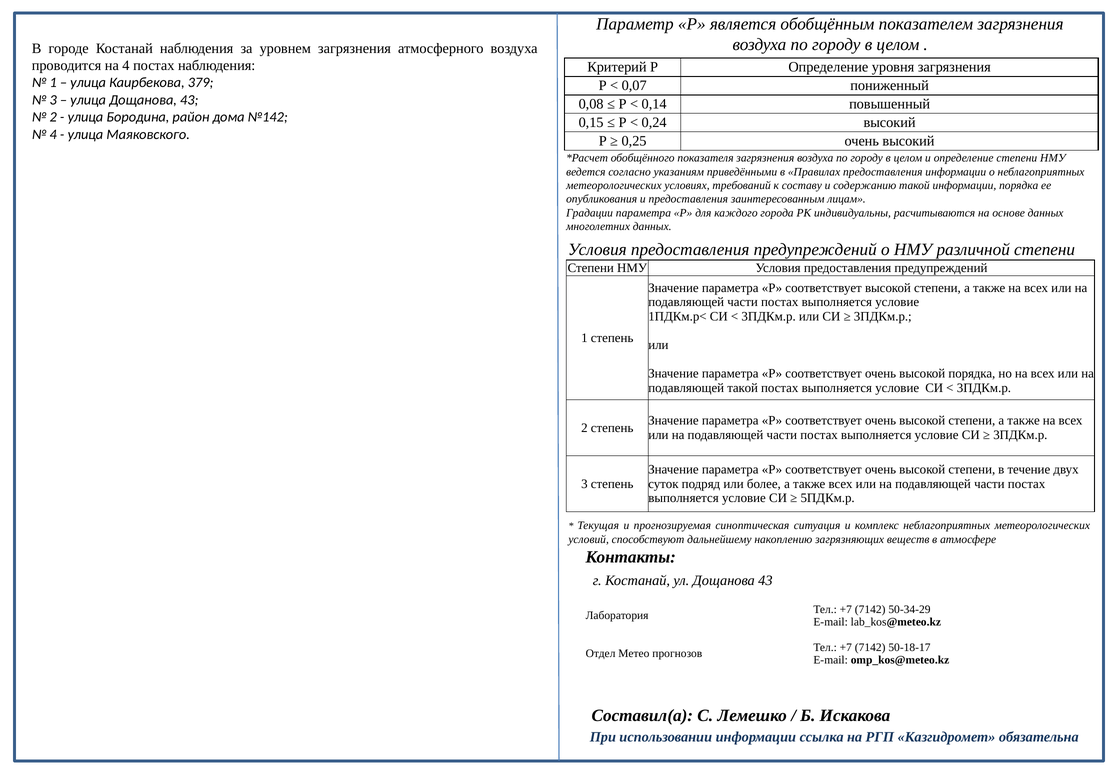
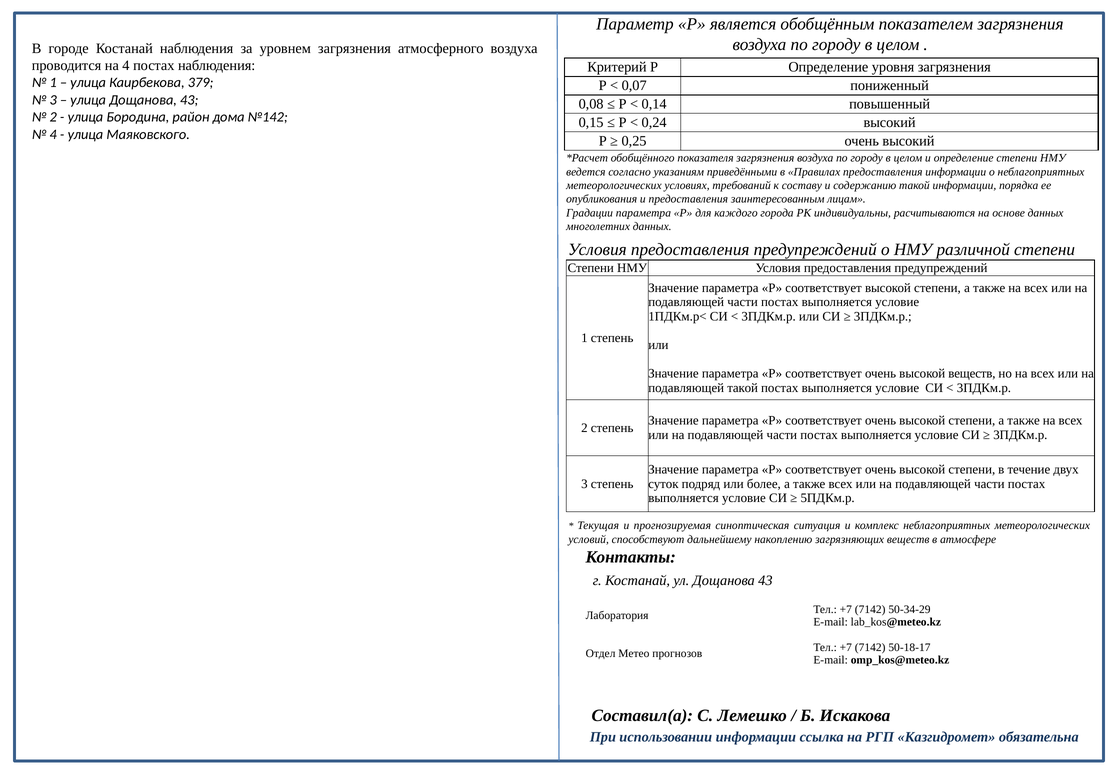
высокой порядка: порядка -> веществ (972, 374)
